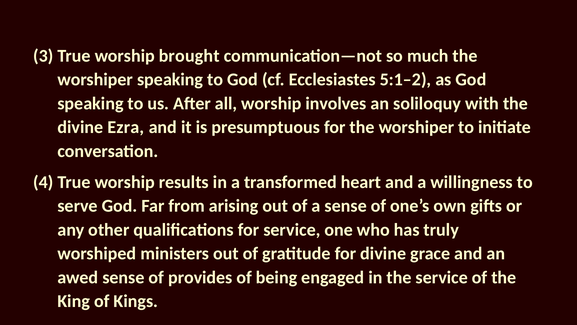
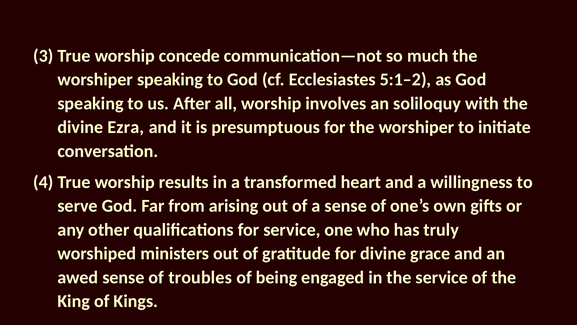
brought: brought -> concede (189, 56)
provides: provides -> troubles (200, 277)
